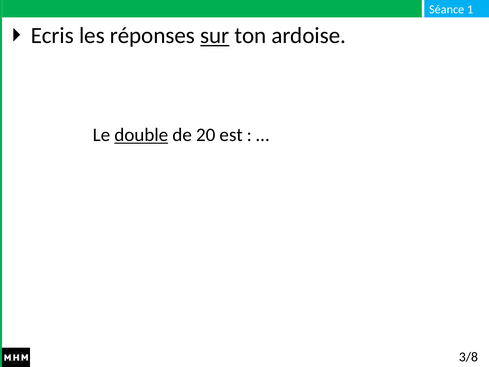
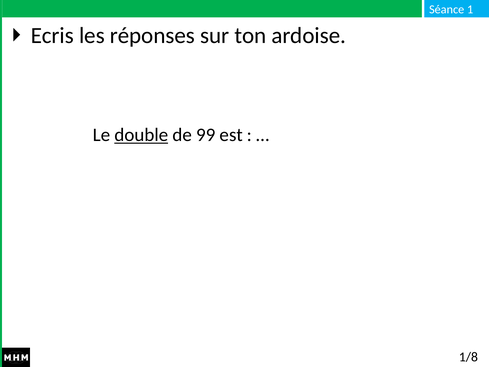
sur underline: present -> none (215, 36)
20: 20 -> 99 (206, 135)
3/8: 3/8 -> 1/8 (468, 357)
